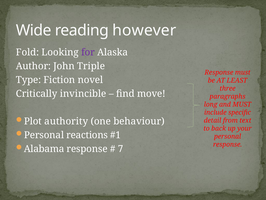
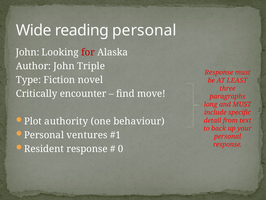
reading however: however -> personal (144, 30)
Fold: Fold -> John (28, 52)
for colour: purple -> red (88, 52)
invincible: invincible -> encounter (83, 93)
reactions: reactions -> ventures (87, 135)
Alabama: Alabama -> Resident (44, 148)
7: 7 -> 0 (121, 148)
